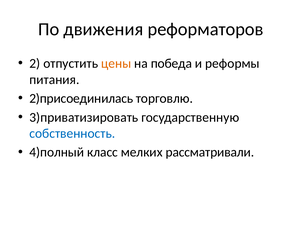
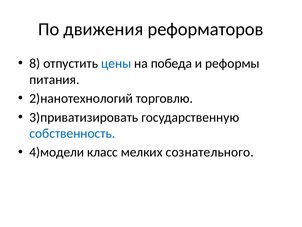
2: 2 -> 8 (35, 63)
цены colour: orange -> blue (116, 63)
2)присоединилась: 2)присоединилась -> 2)нанотехнологий (81, 98)
4)полный: 4)полный -> 4)модели (57, 152)
рассматривали: рассматривали -> сознательного (210, 152)
